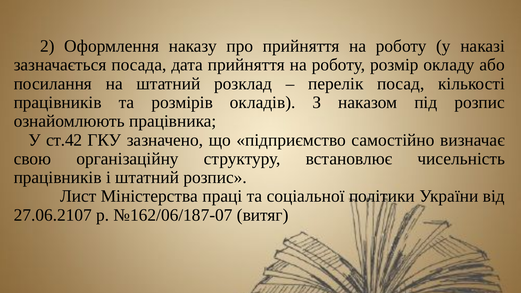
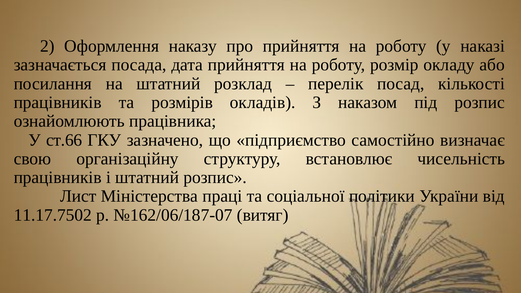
ст.42: ст.42 -> ст.66 (64, 140)
27.06.2107: 27.06.2107 -> 11.17.7502 (53, 215)
